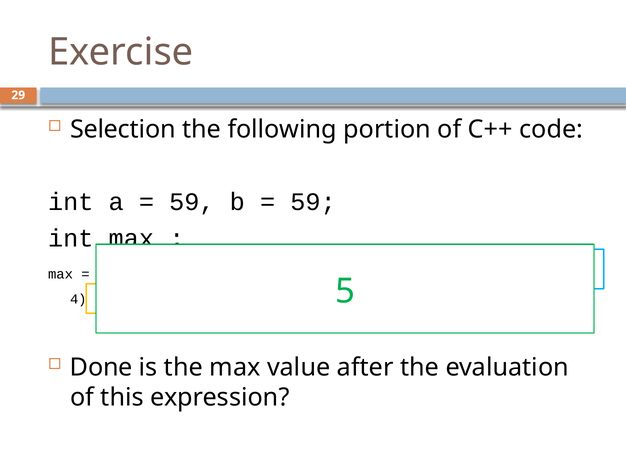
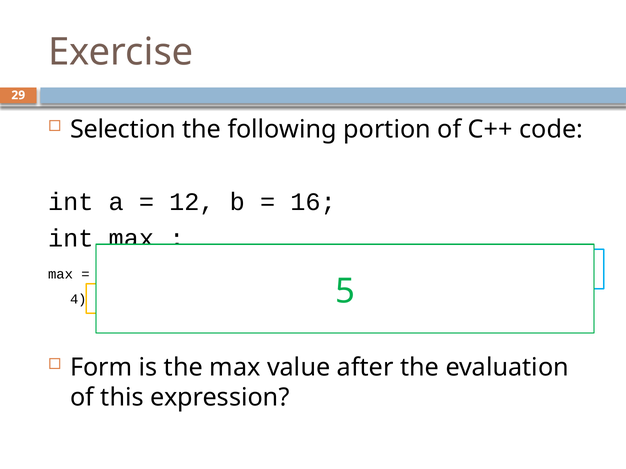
59: 59 -> 12 (192, 202)
59: 59 -> 16 (313, 202)
Done: Done -> Form (101, 368)
